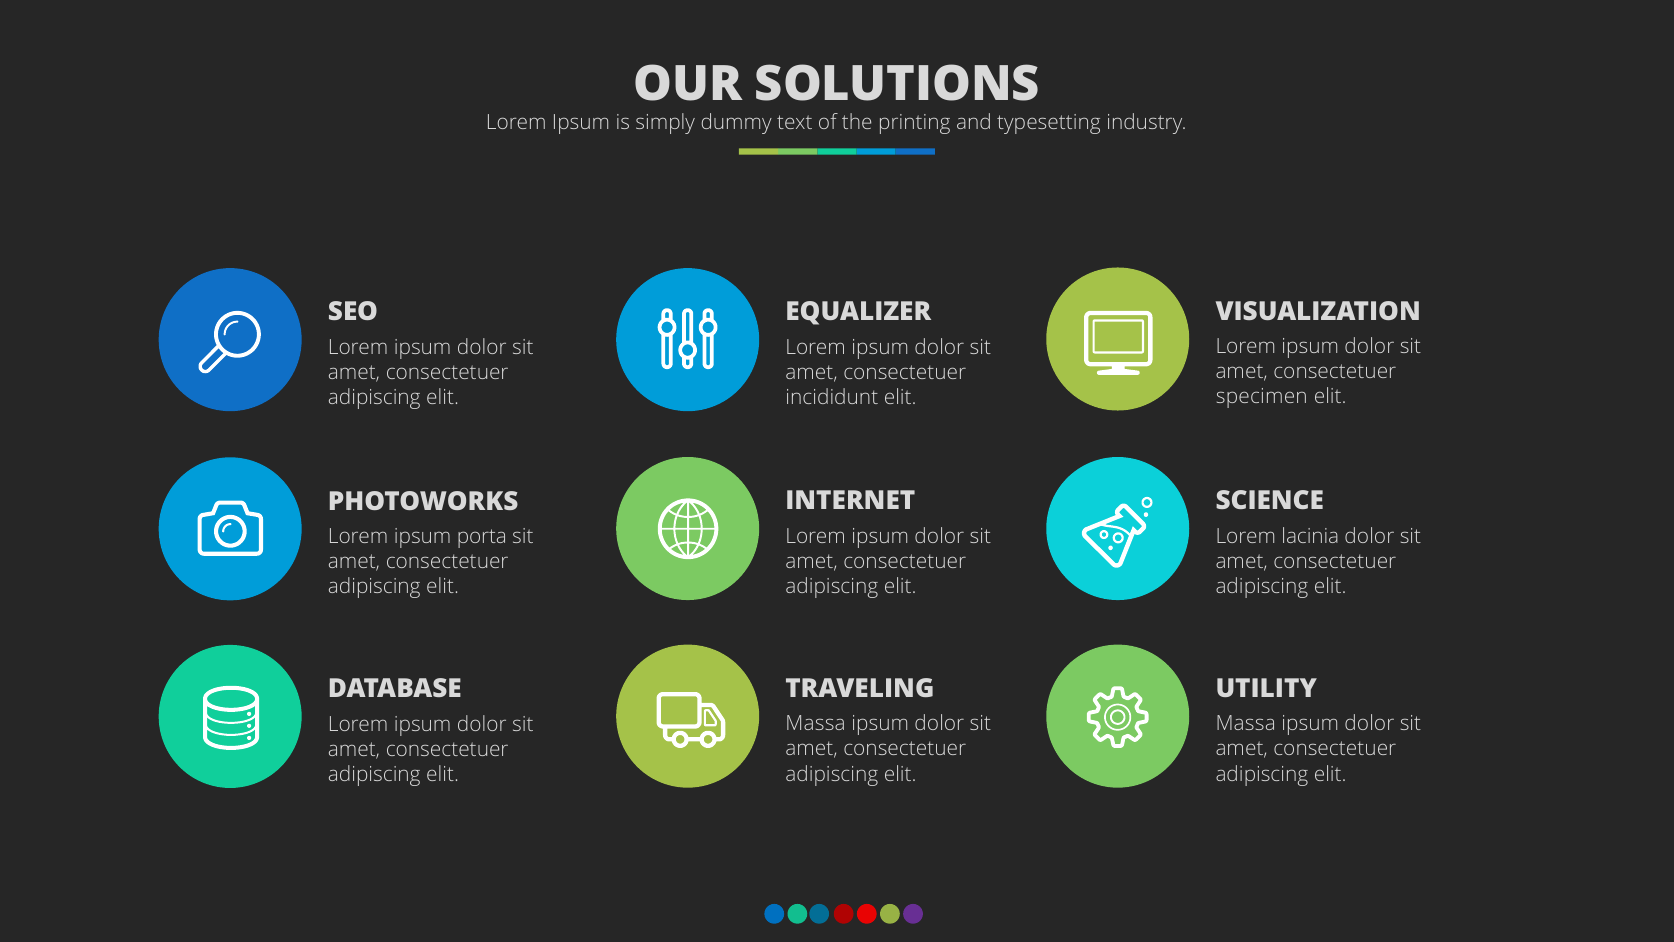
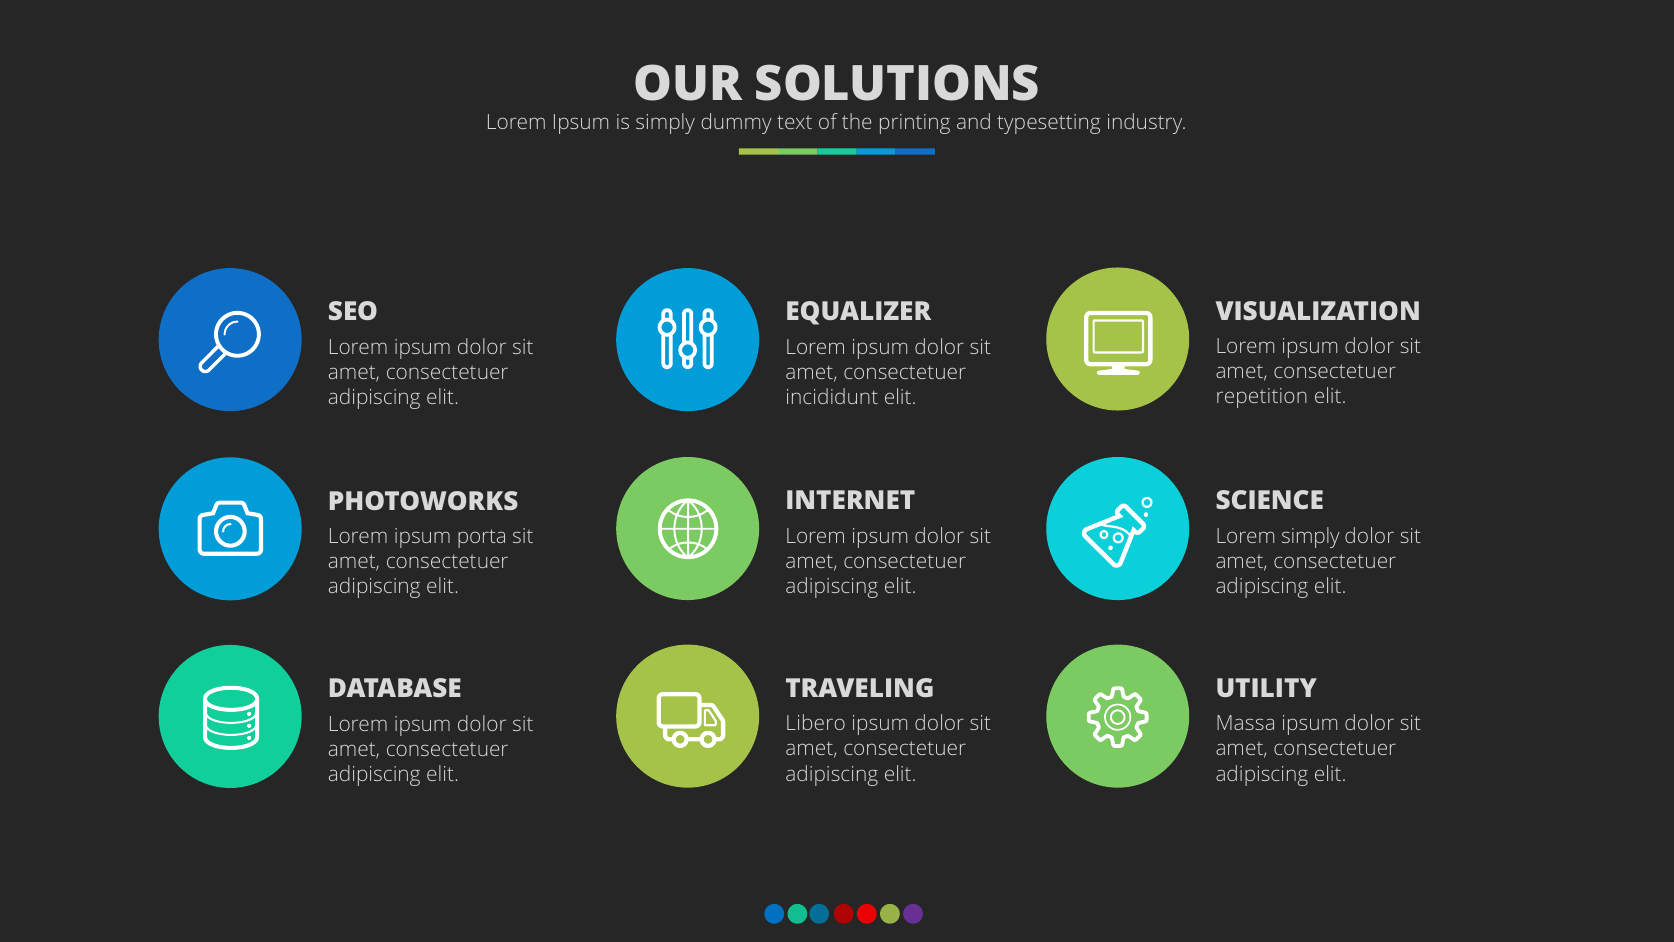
specimen: specimen -> repetition (1262, 397)
Lorem lacinia: lacinia -> simply (1310, 536)
Massa: Massa -> Libero (816, 724)
